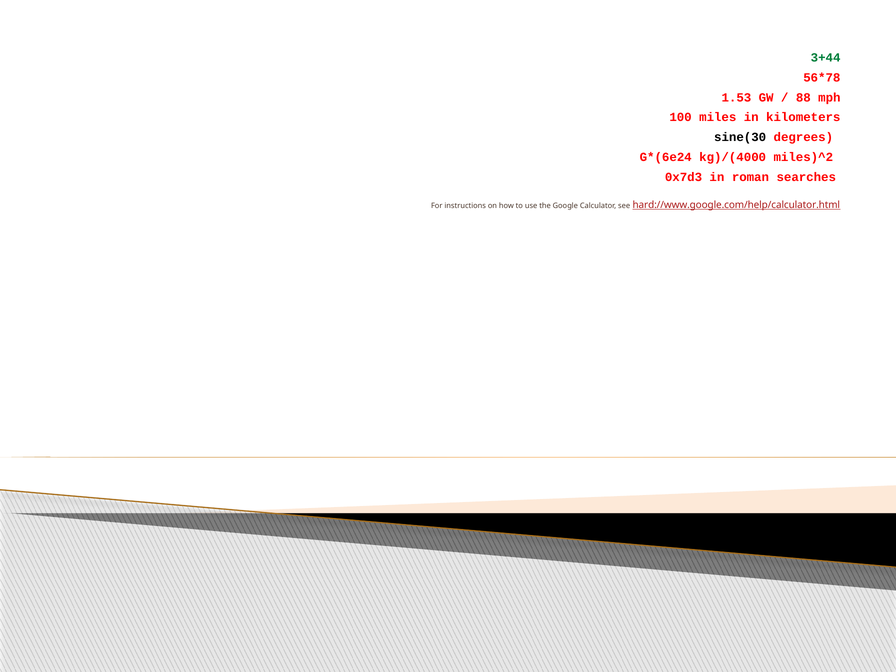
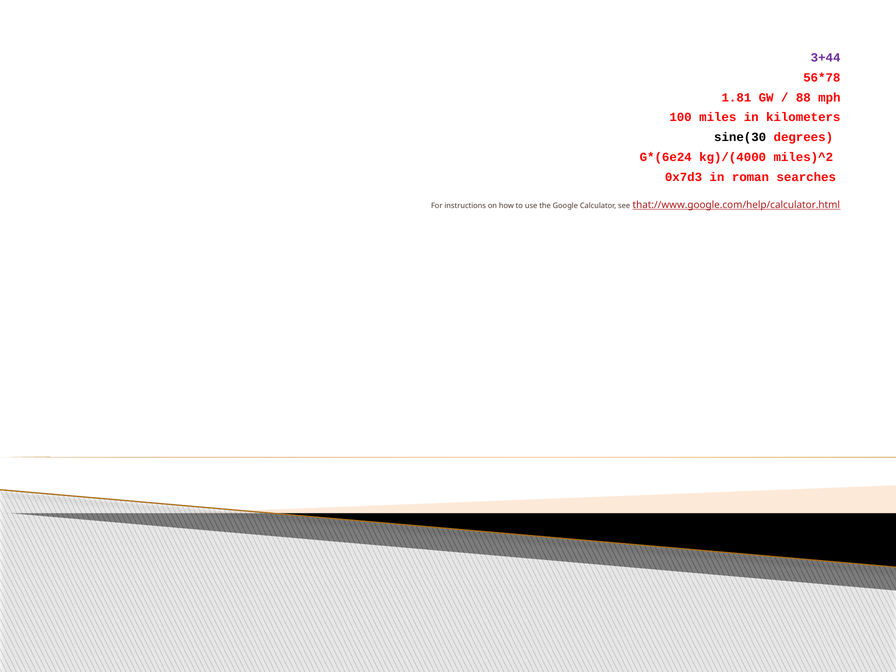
3+44 colour: green -> purple (826, 58)
1.53: 1.53 -> 1.81 (736, 97)
hard://www.google.com/help/calculator.html: hard://www.google.com/help/calculator.html -> that://www.google.com/help/calculator.html (736, 205)
